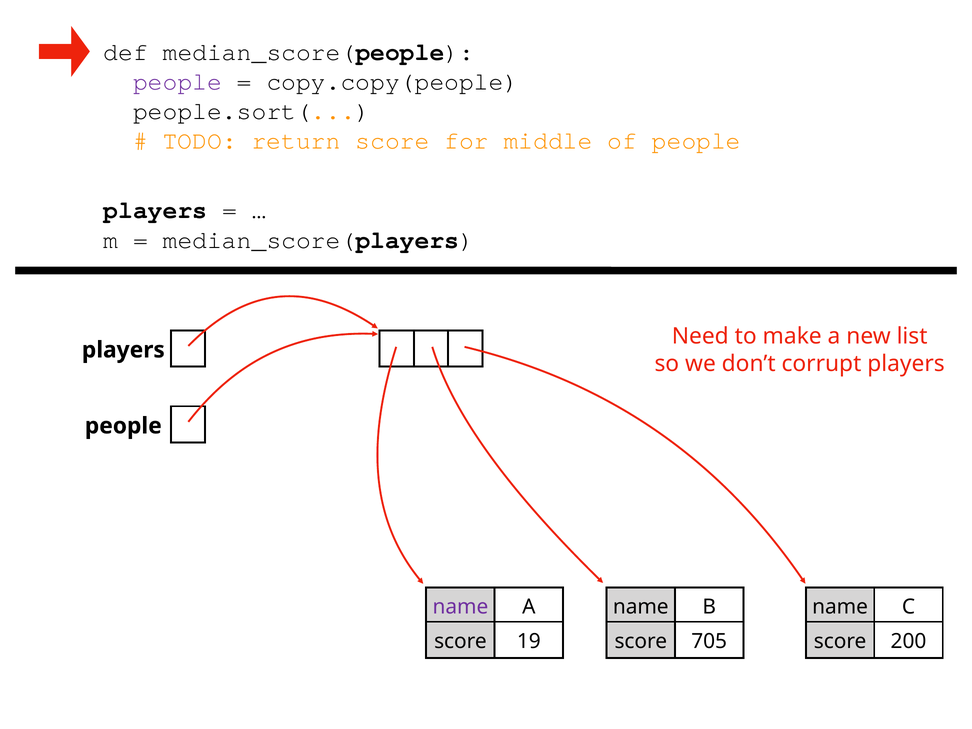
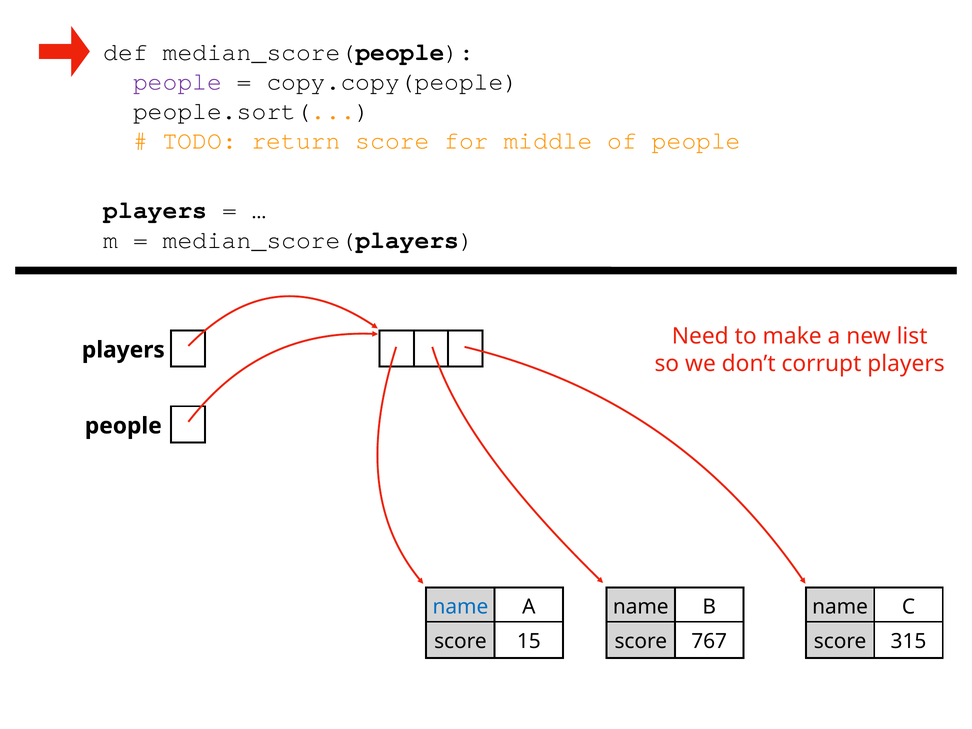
name colour: purple -> blue (460, 607)
19: 19 -> 15 (529, 641)
705: 705 -> 767 (709, 641)
200: 200 -> 315 (908, 641)
